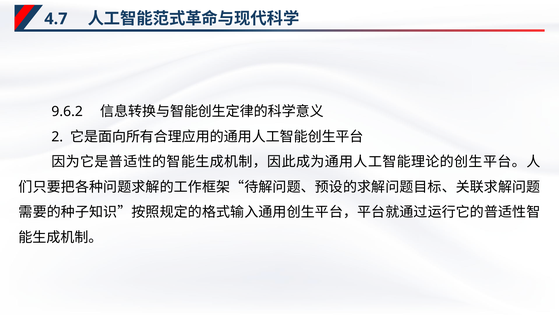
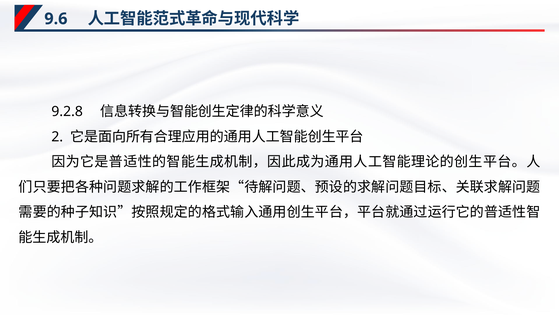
4.7: 4.7 -> 9.6 (56, 19)
9.6.2: 9.6.2 -> 9.2.8 (67, 111)
